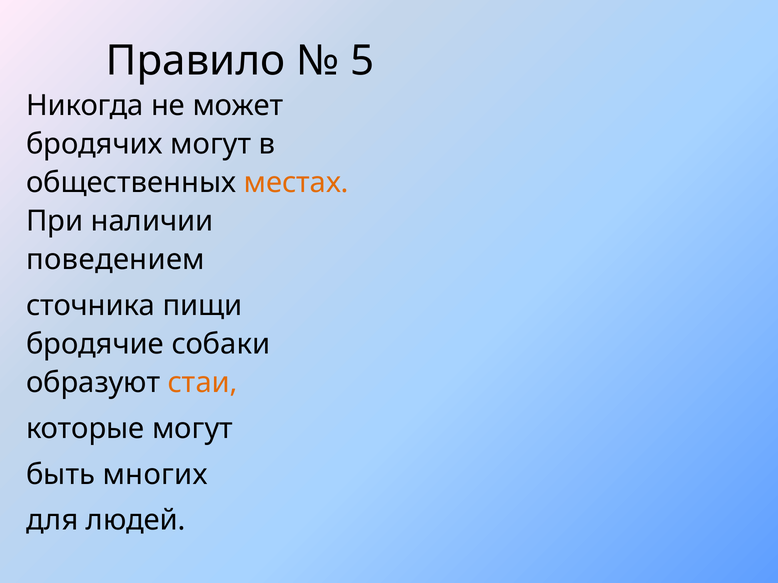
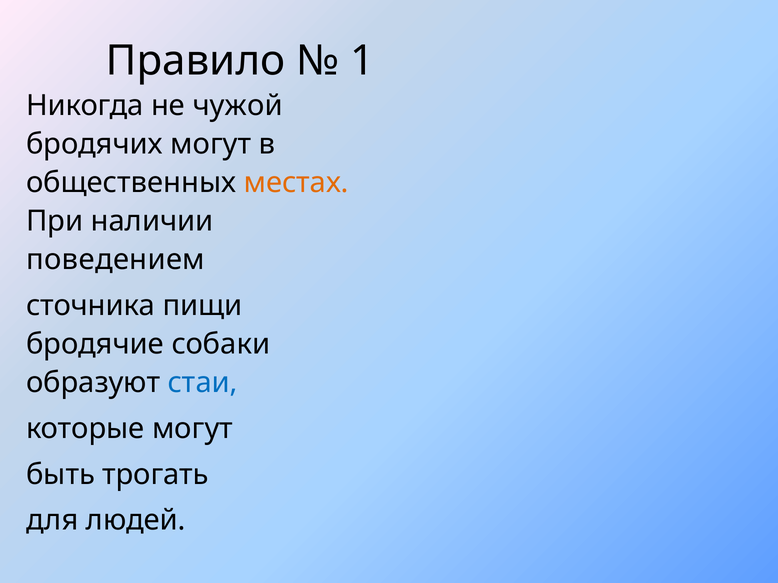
5: 5 -> 1 (362, 61)
может: может -> чужой (238, 106)
стаи colour: orange -> blue (203, 383)
многих: многих -> трогать (155, 475)
